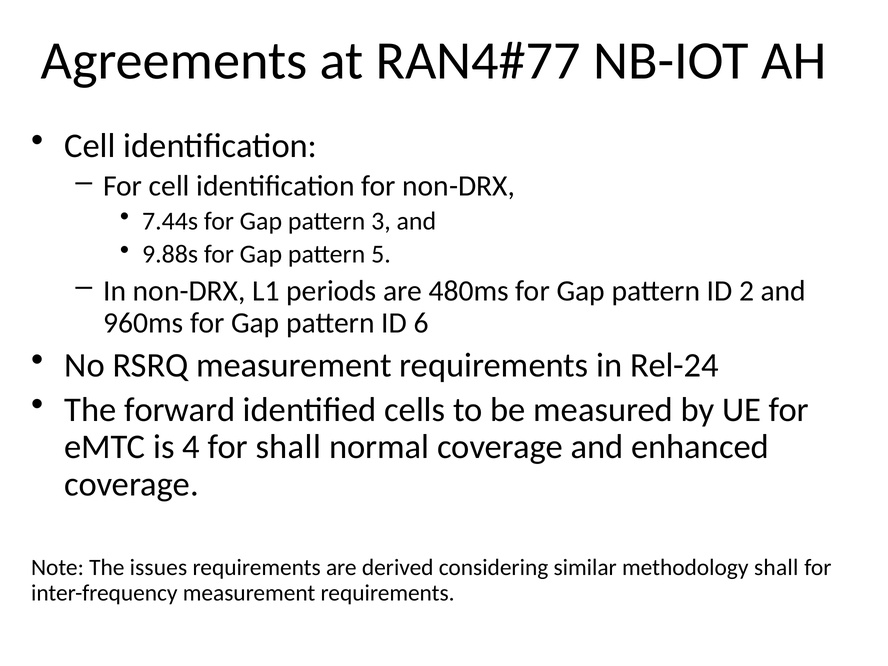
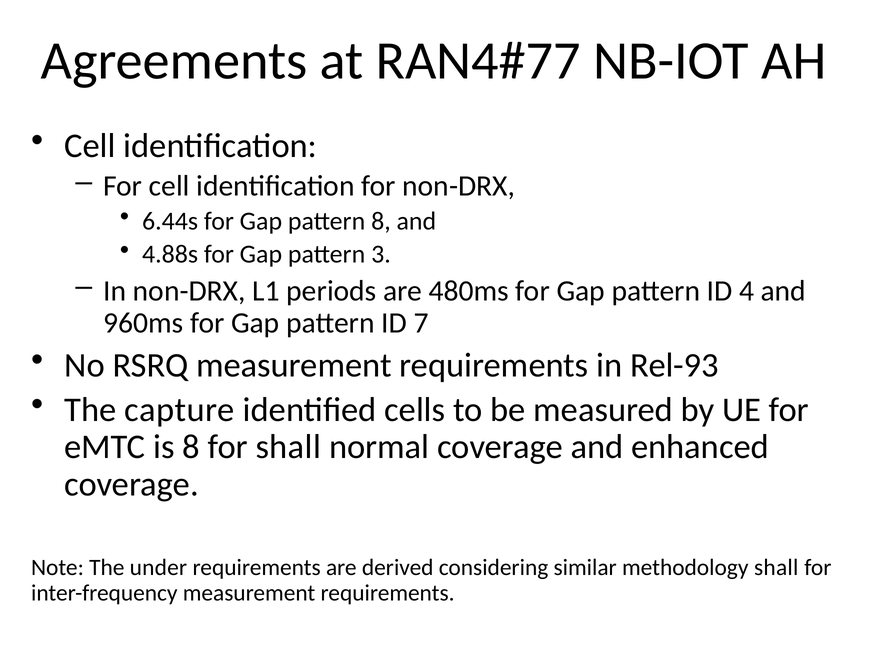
7.44s: 7.44s -> 6.44s (170, 221)
pattern 3: 3 -> 8 (381, 221)
9.88s: 9.88s -> 4.88s (170, 254)
5: 5 -> 3 (381, 254)
2: 2 -> 4 (747, 291)
6: 6 -> 7 (421, 323)
Rel-24: Rel-24 -> Rel-93 (674, 365)
forward: forward -> capture (179, 410)
is 4: 4 -> 8 (191, 447)
issues: issues -> under (158, 568)
